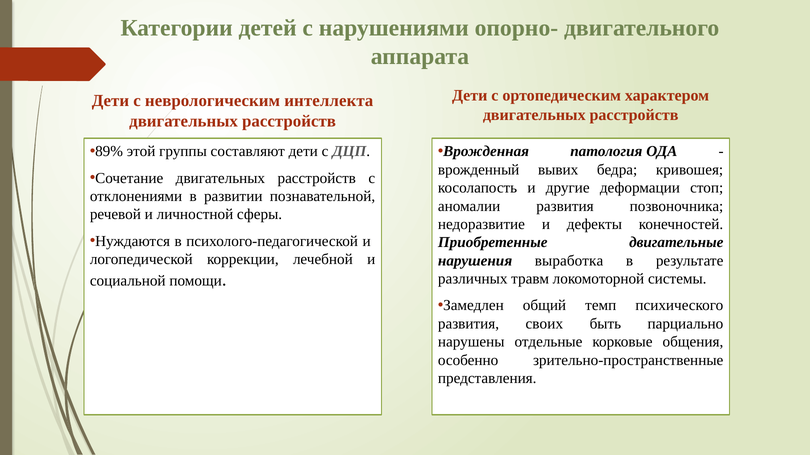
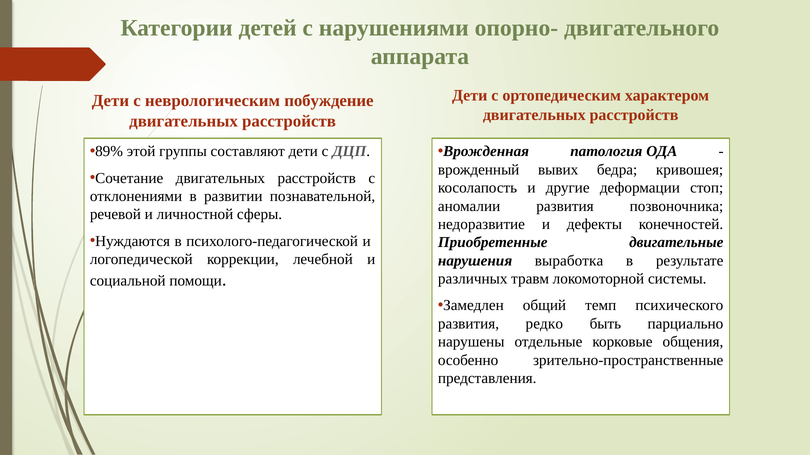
интеллекта: интеллекта -> побуждение (329, 101)
своих: своих -> редко (544, 324)
